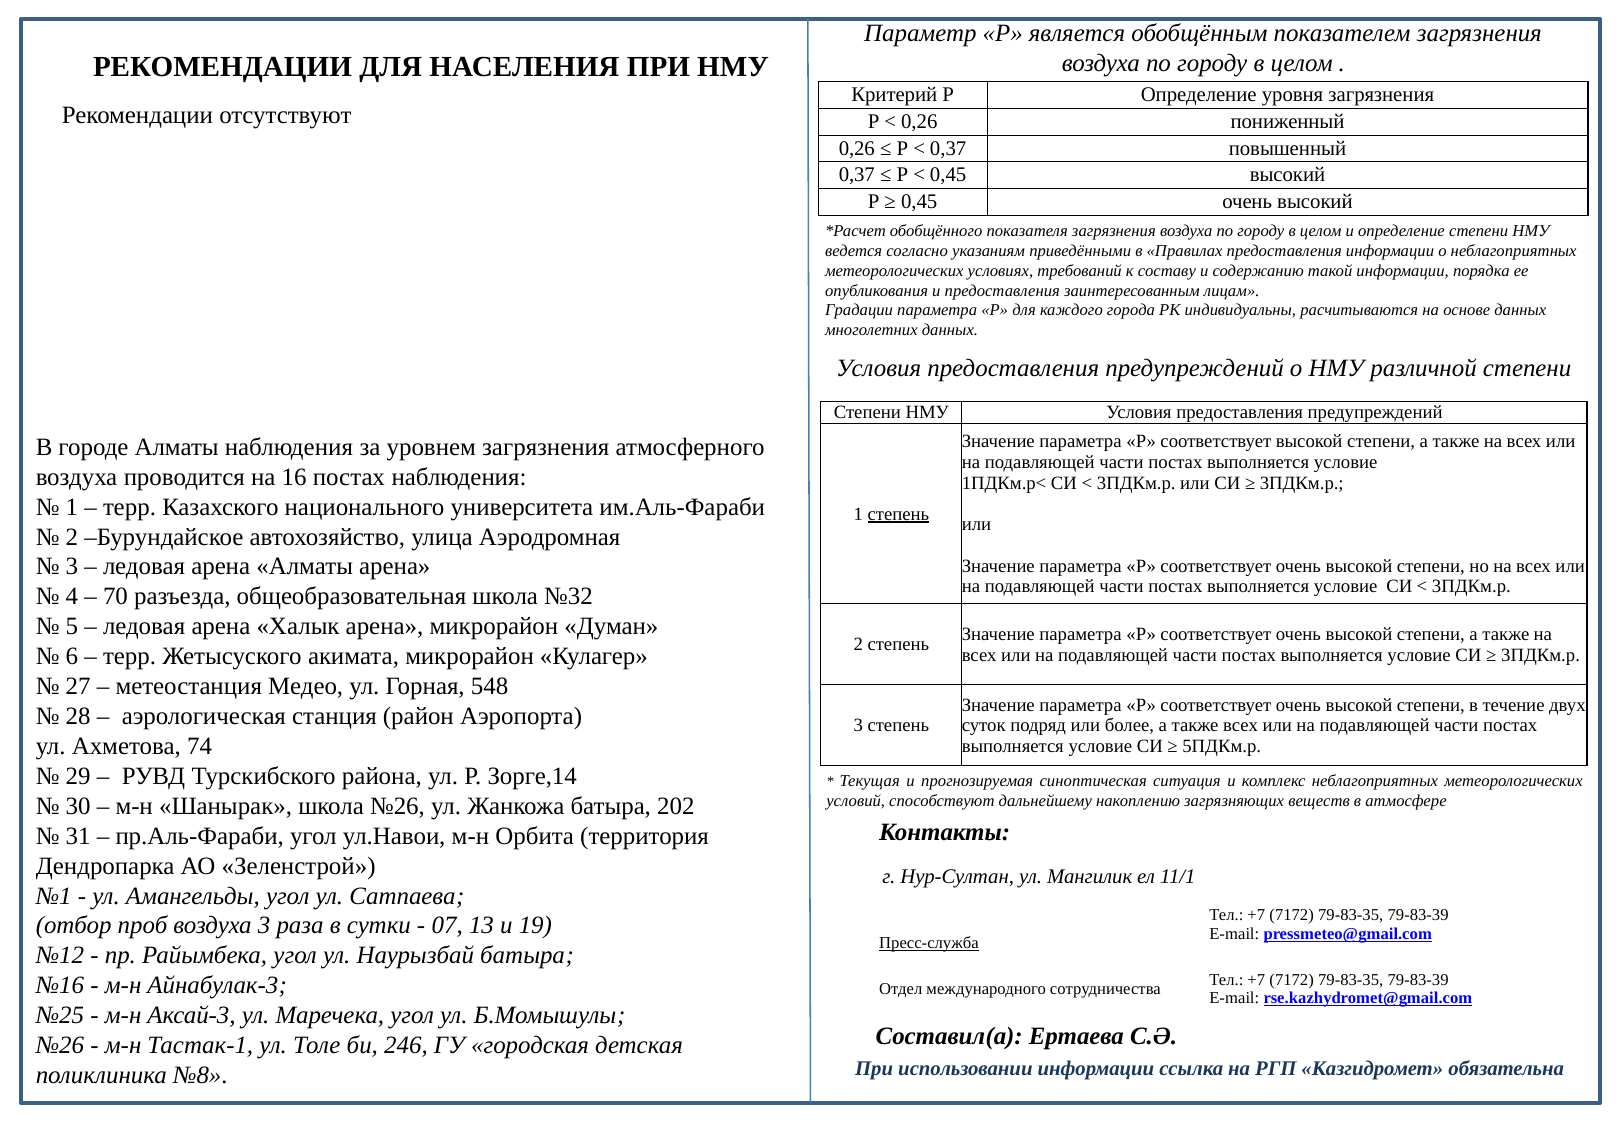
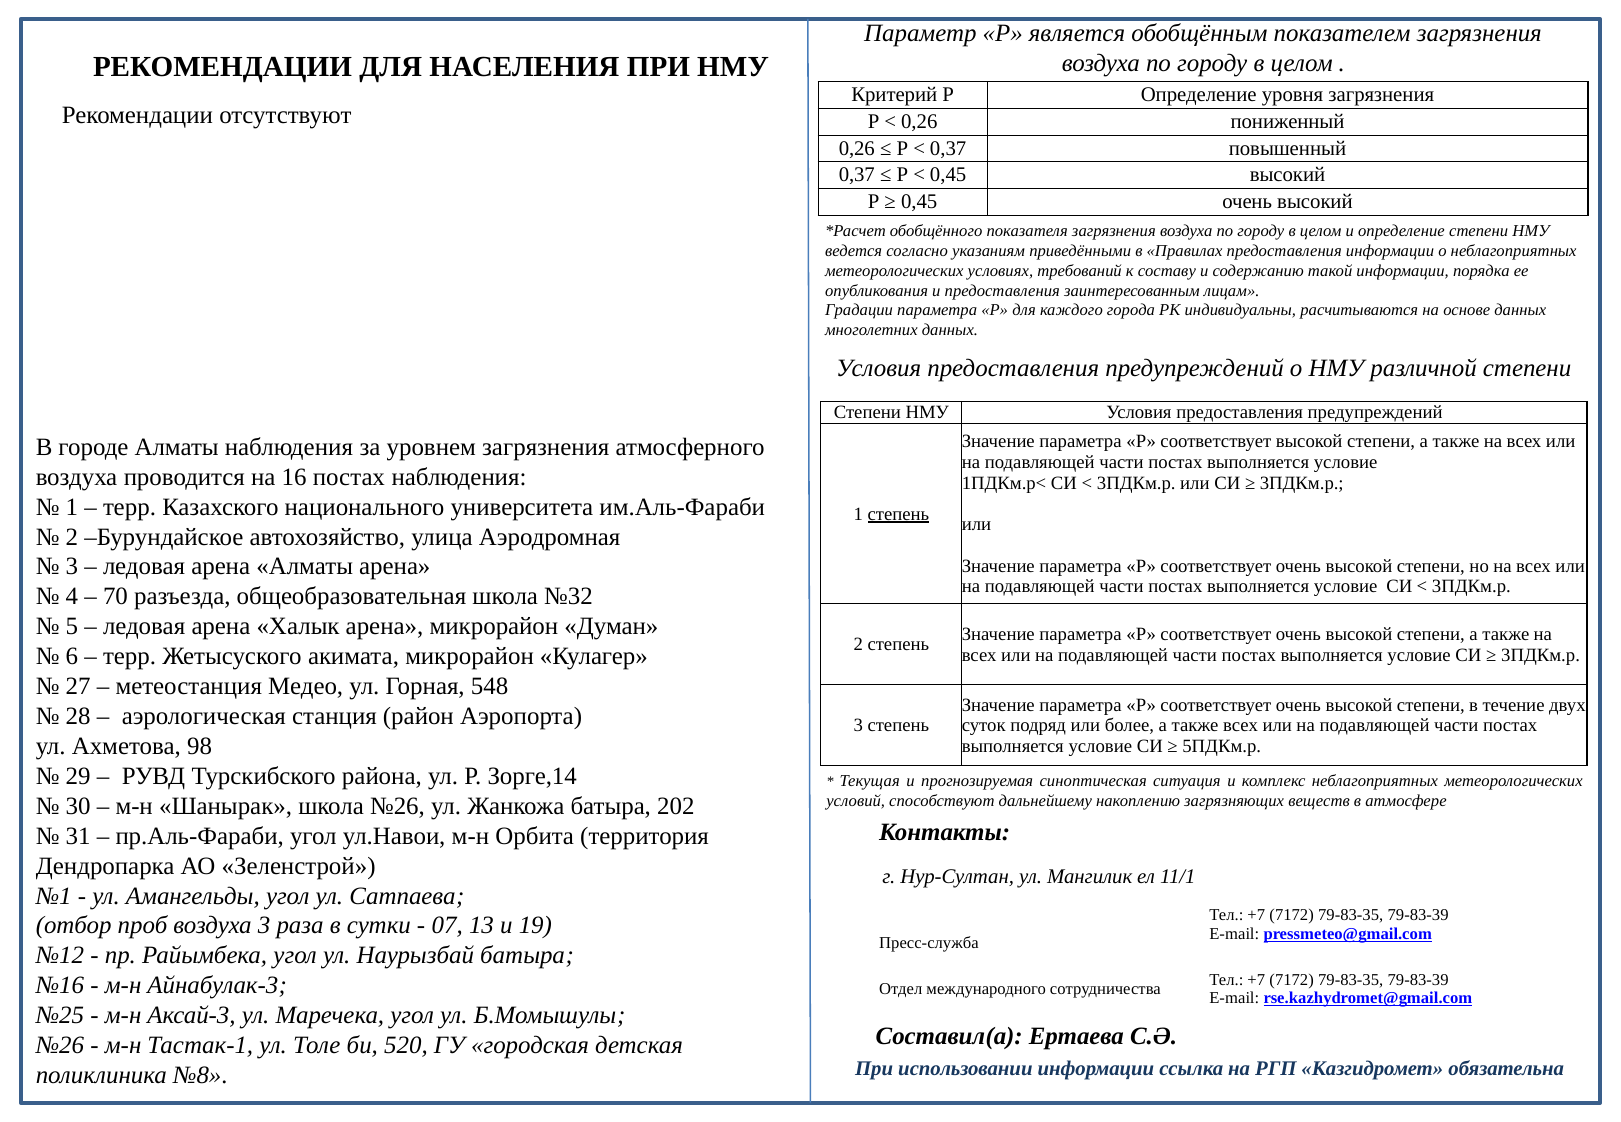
74: 74 -> 98 (200, 746)
Пресс-служба underline: present -> none (929, 943)
246: 246 -> 520 (406, 1046)
